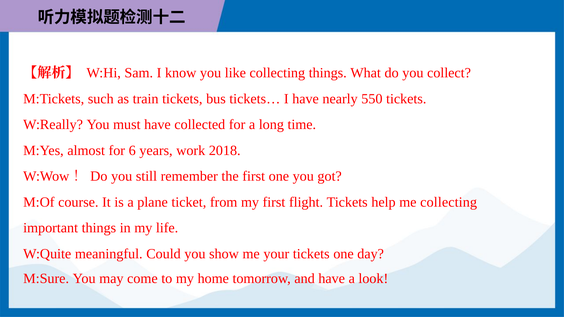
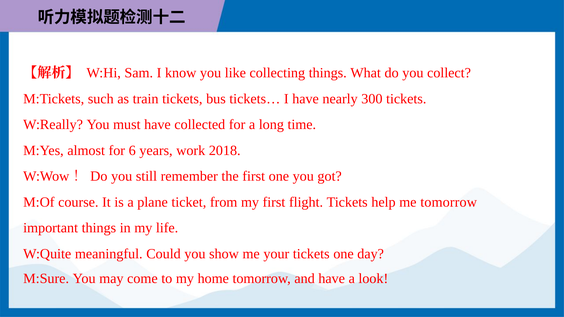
550: 550 -> 300 (372, 99)
me collecting: collecting -> tomorrow (449, 202)
